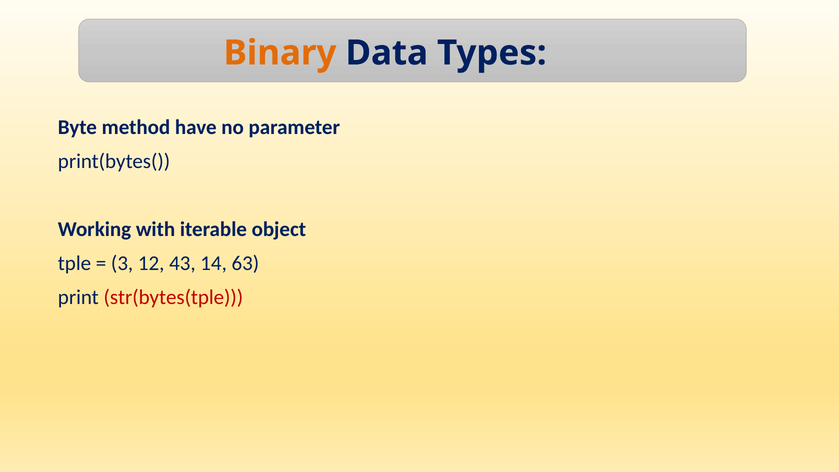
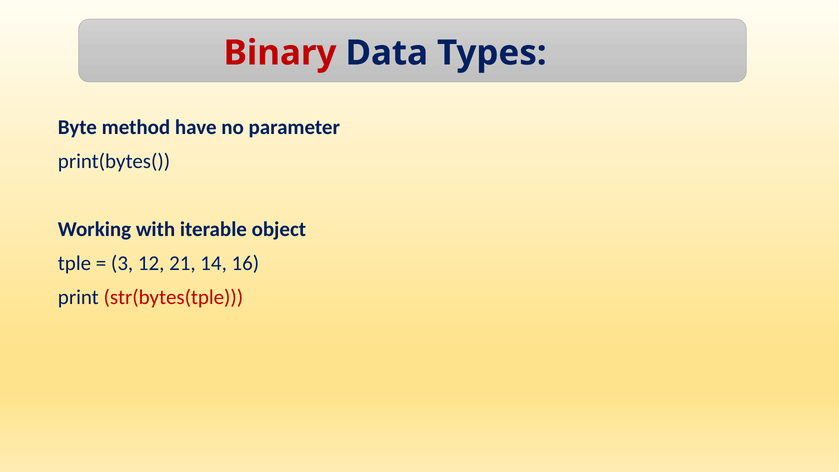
Binary colour: orange -> red (280, 53)
43: 43 -> 21 (182, 263)
63: 63 -> 16 (245, 263)
